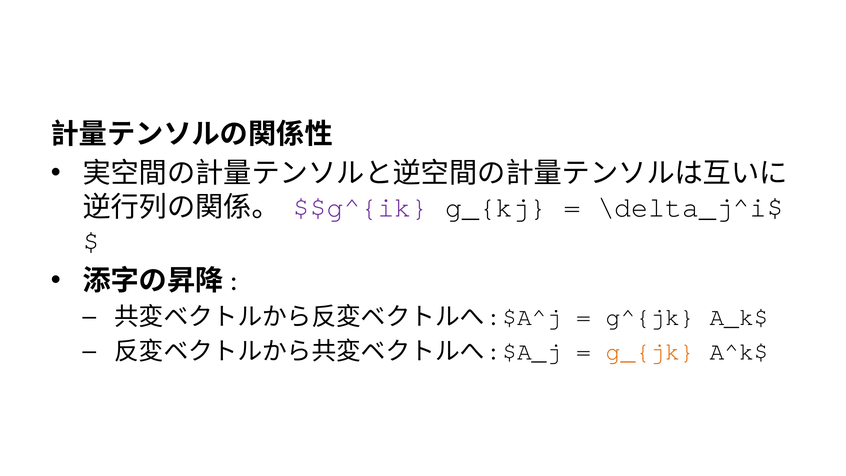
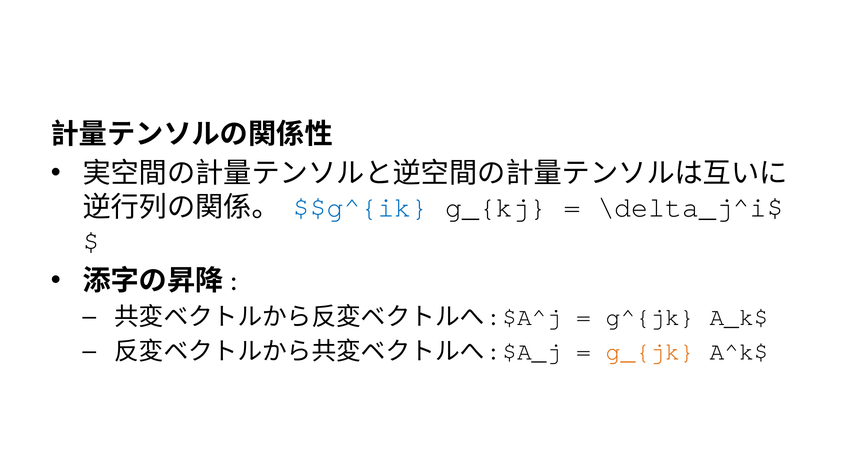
$$g^{ik colour: purple -> blue (361, 207)
